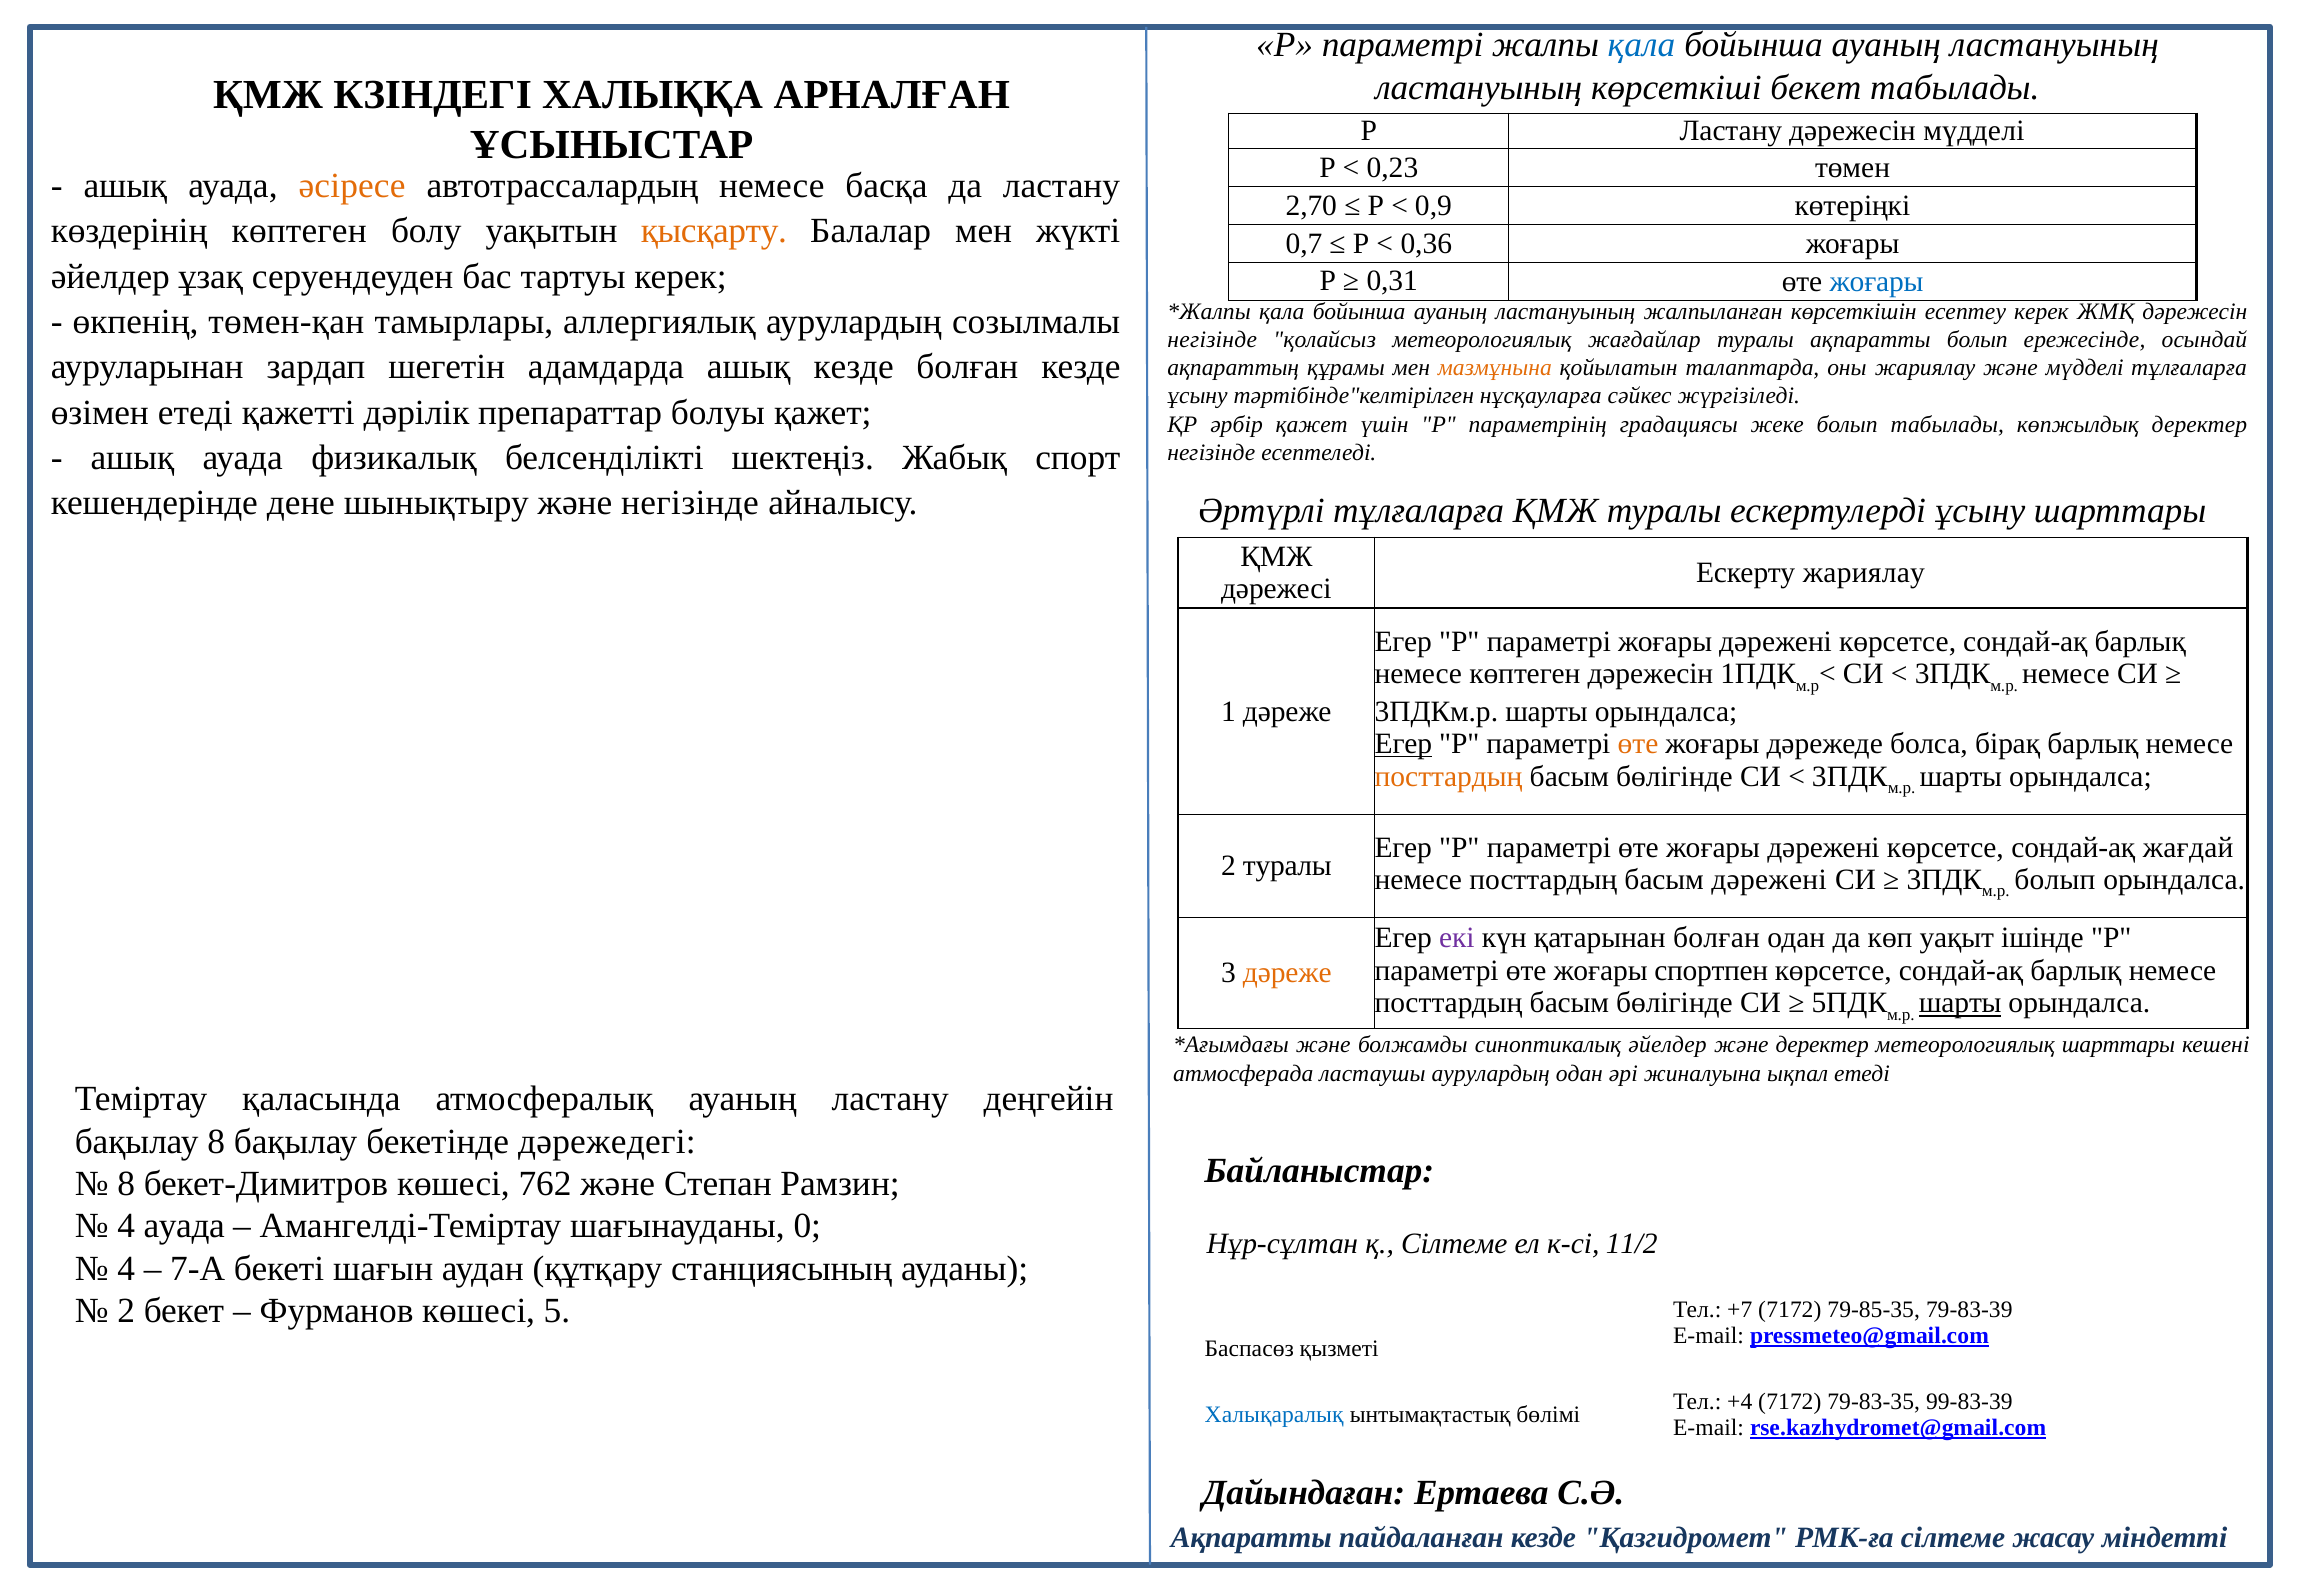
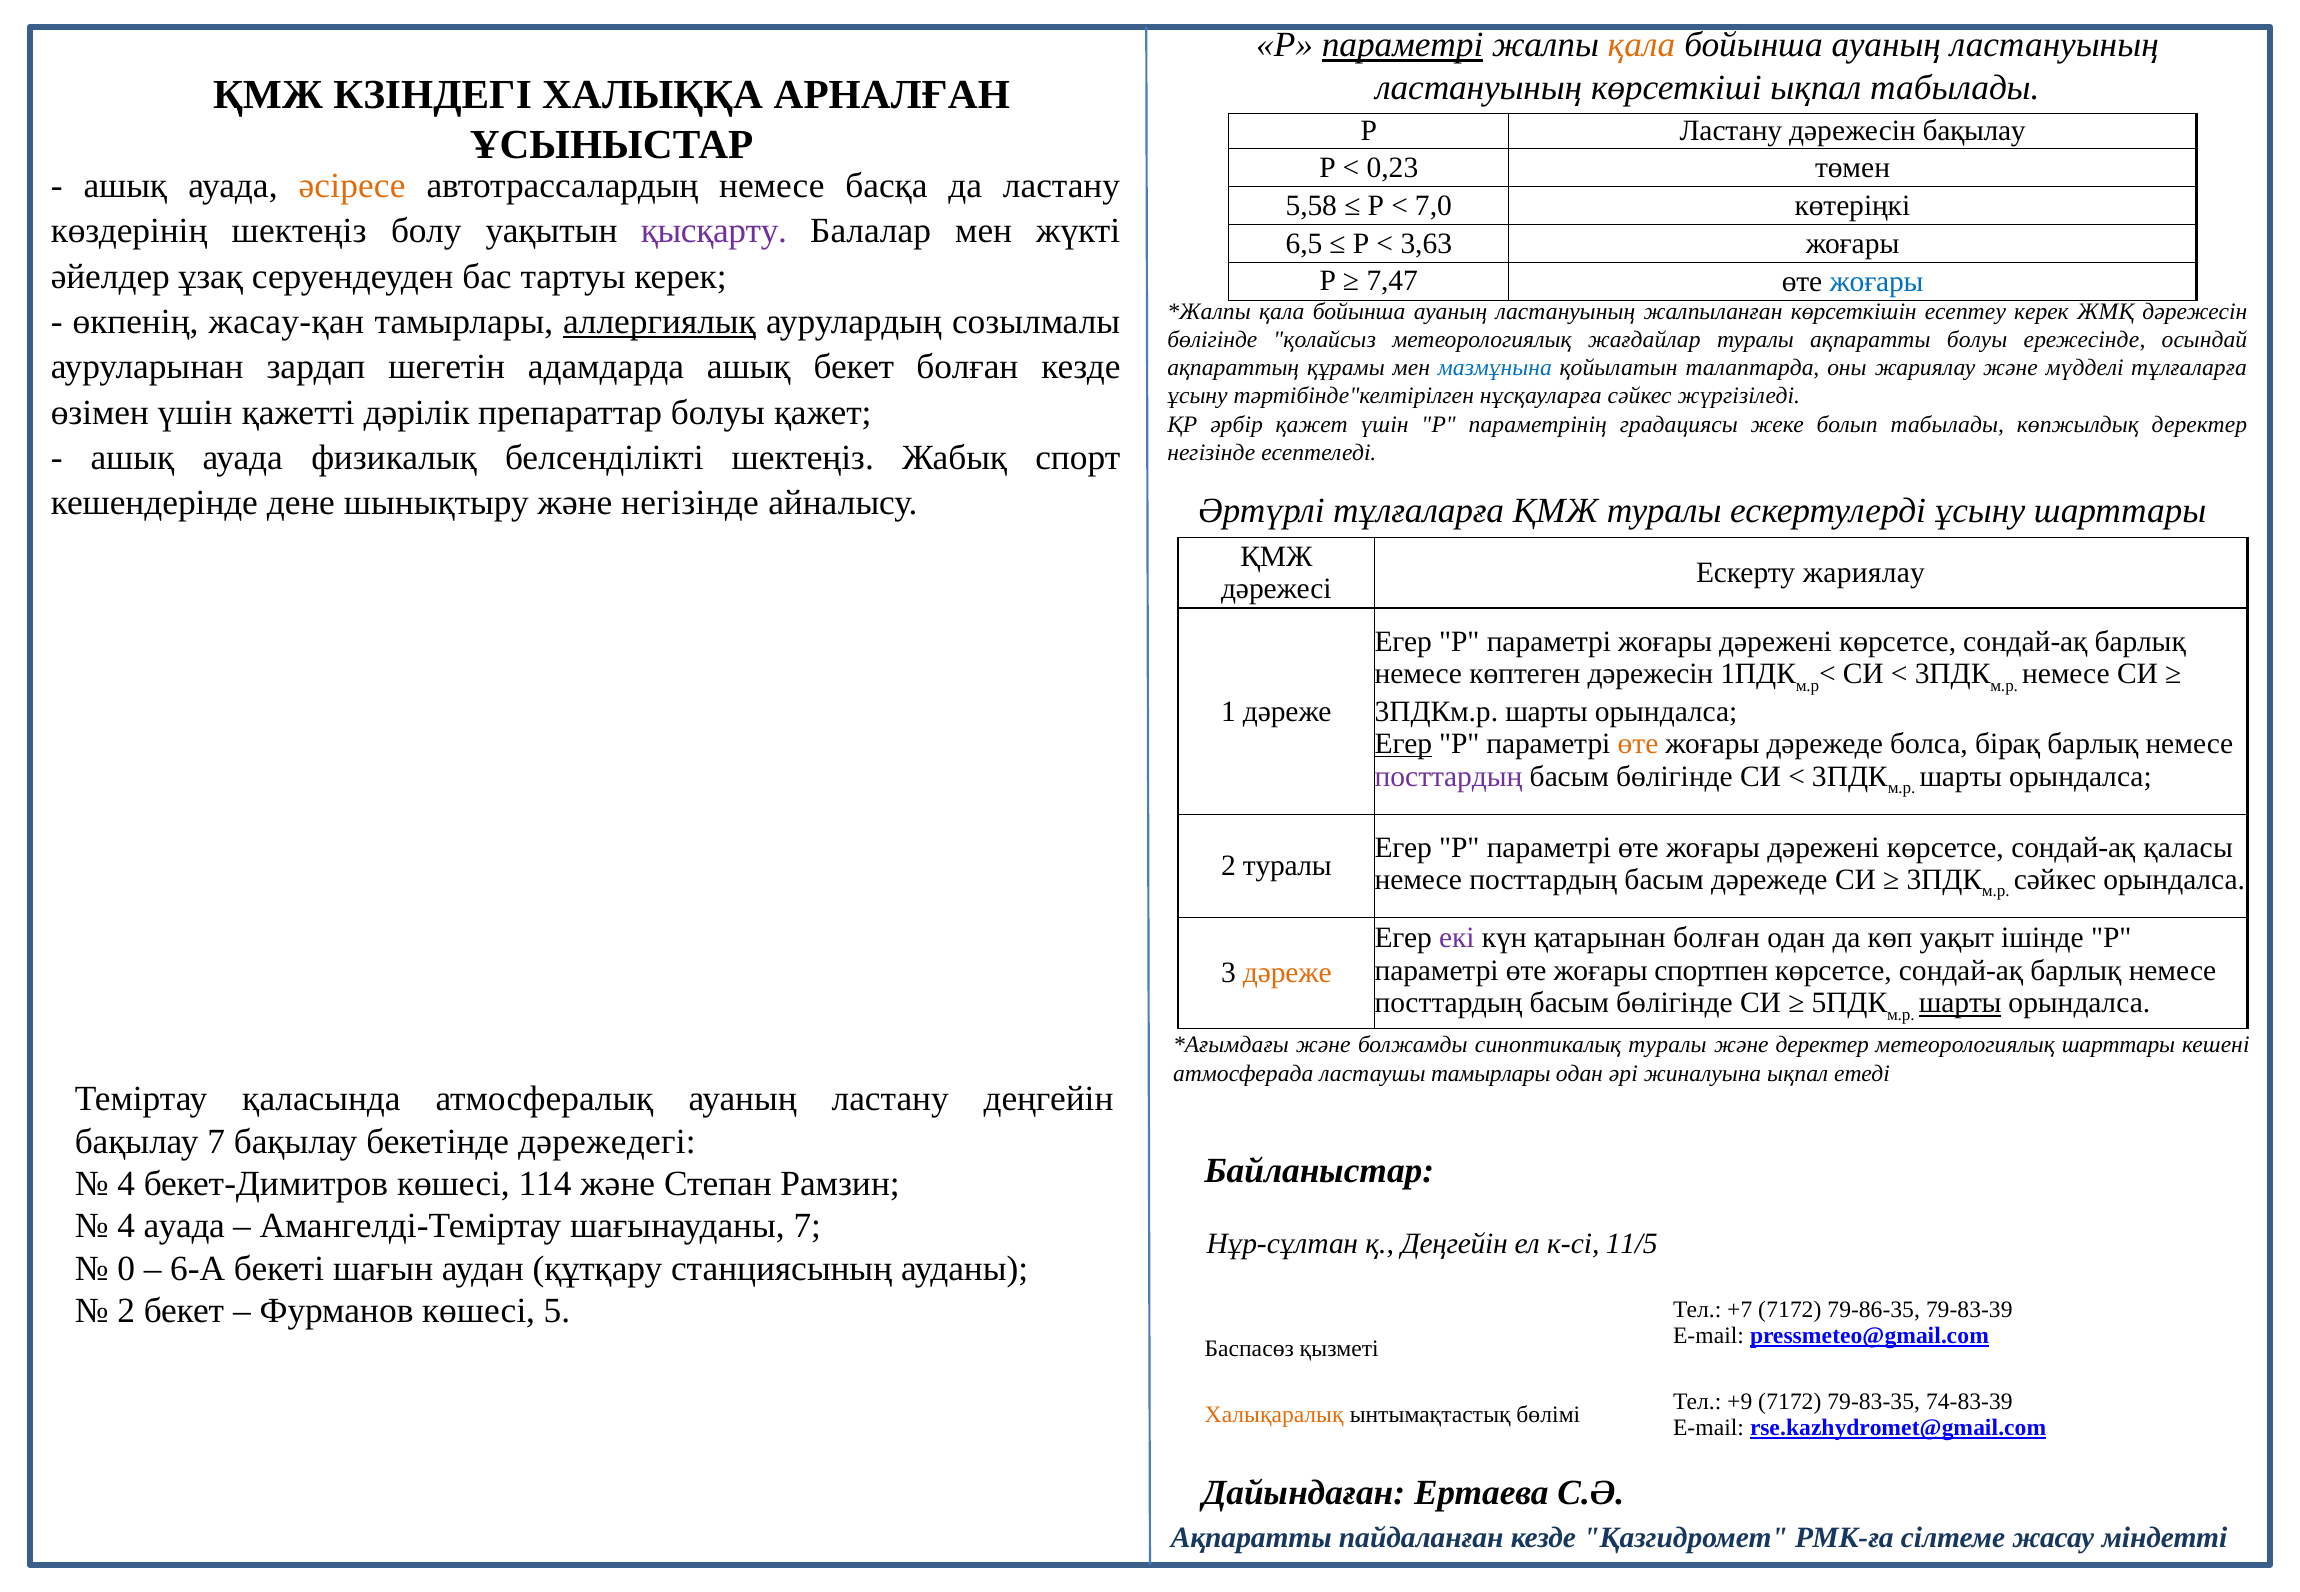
параметрі underline: none -> present (1403, 45)
қала colour: blue -> orange (1641, 45)
көрсеткіші бекет: бекет -> ықпал (1816, 88)
дәрежесін мүдделі: мүдделі -> бақылау (1974, 131)
2,70: 2,70 -> 5,58 (1311, 205)
0,9: 0,9 -> 7,0 (1433, 205)
көздерінің көптеген: көптеген -> шектеңіз (299, 231)
қысқарту colour: orange -> purple (714, 231)
0,7: 0,7 -> 6,5 (1304, 243)
0,36: 0,36 -> 3,63 (1426, 243)
0,31: 0,31 -> 7,47 (1392, 281)
төмен-қан: төмен-қан -> жасау-қан (286, 322)
аллергиялық underline: none -> present (660, 322)
негізінде: негізінде -> бөлігінде (1212, 340)
ақпаратты болып: болып -> болуы (1977, 340)
ашық кезде: кезде -> бекет (854, 367)
мазмұнына colour: orange -> blue (1495, 368)
өзімен етеді: етеді -> үшін (195, 413)
посттардың colour: orange -> purple (1449, 776)
жағдай: жағдай -> қаласы (2188, 847)
басым дәрежені: дәрежені -> дәрежеде (1769, 880)
болып: болып -> сәйкес (2055, 880)
синоптикалық әйелдер: әйелдер -> туралы (1668, 1045)
ластаушы аурулардың: аурулардың -> тамырлары (1491, 1073)
бақылау 8: 8 -> 7 (216, 1142)
8: 8 -> 4 (126, 1184)
762: 762 -> 114 (545, 1184)
шағынауданы 0: 0 -> 7 (807, 1227)
қ Сілтеме: Сілтеме -> Деңгейін (1454, 1244)
11/2: 11/2 -> 11/5 (1632, 1244)
4: 4 -> 0 (126, 1269)
7-А: 7-А -> 6-А (198, 1269)
79-85-35: 79-85-35 -> 79-86-35 (1874, 1310)
+4: +4 -> +9 (1740, 1402)
99-83-39: 99-83-39 -> 74-83-39 (1969, 1402)
Халықаралық colour: blue -> orange (1274, 1415)
